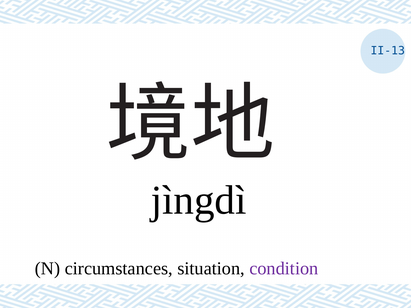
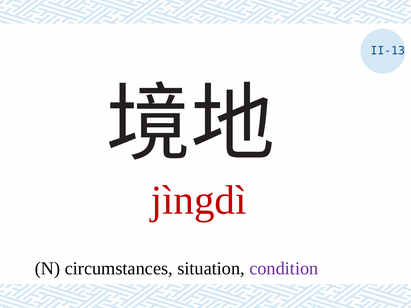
jìngdì colour: black -> red (199, 200)
